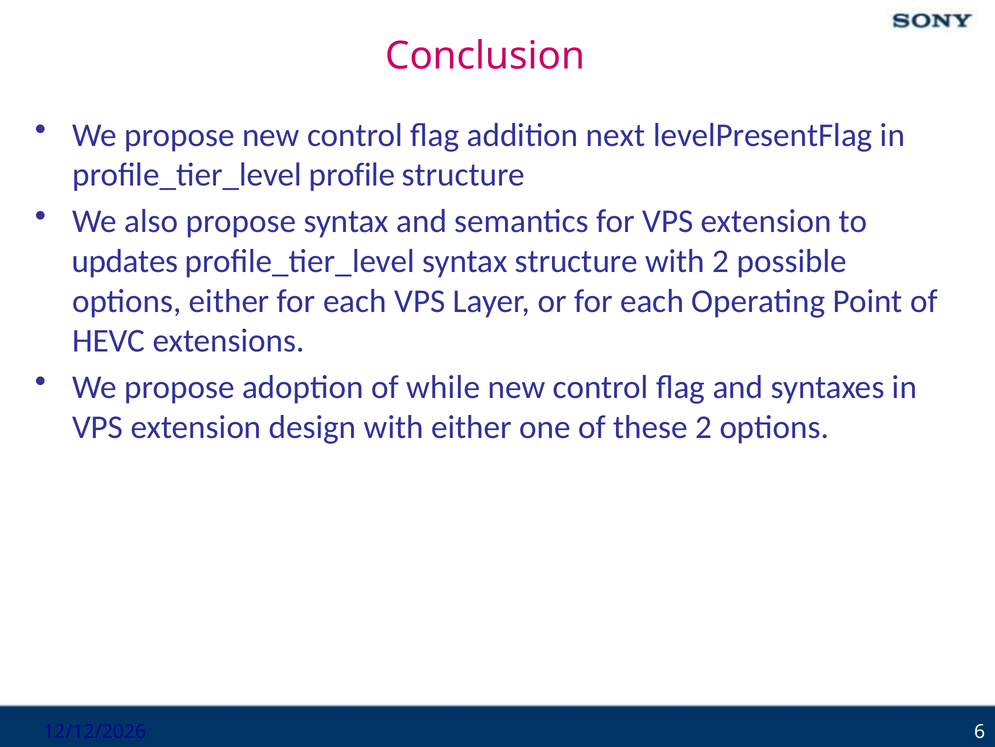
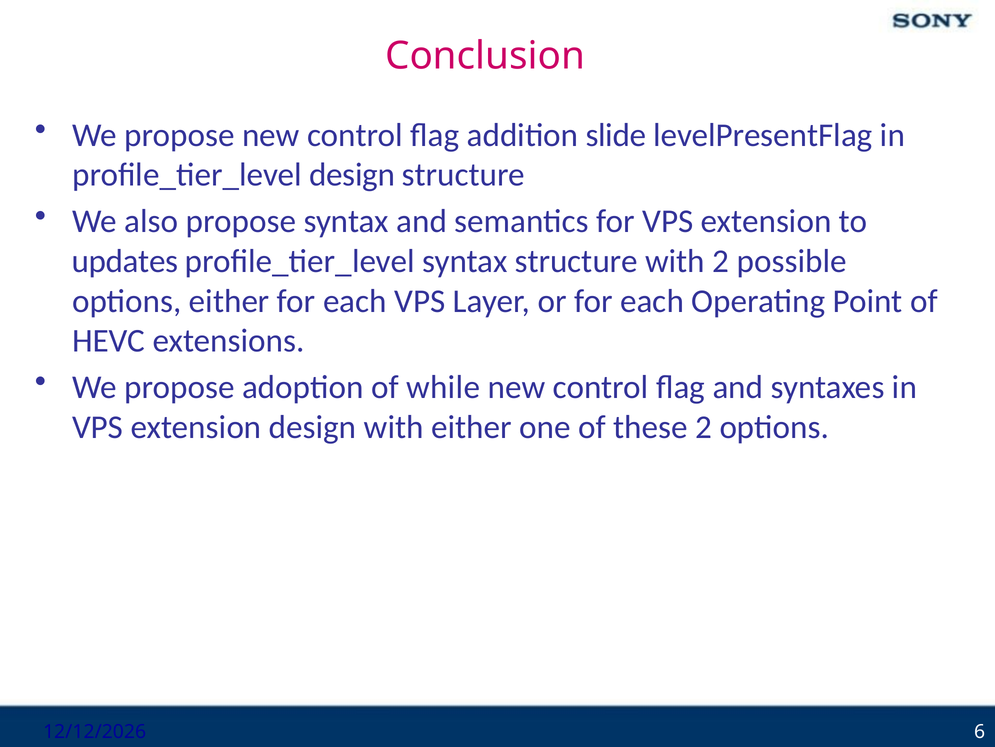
next: next -> slide (616, 135)
profile_tier_level profile: profile -> design (352, 175)
